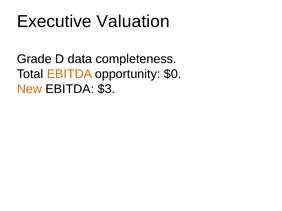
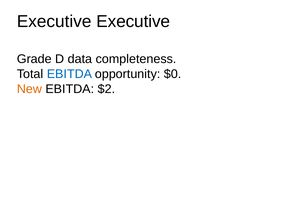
Executive Valuation: Valuation -> Executive (133, 21)
EBITDA colour: orange -> blue (69, 74)
$3: $3 -> $2 (106, 89)
